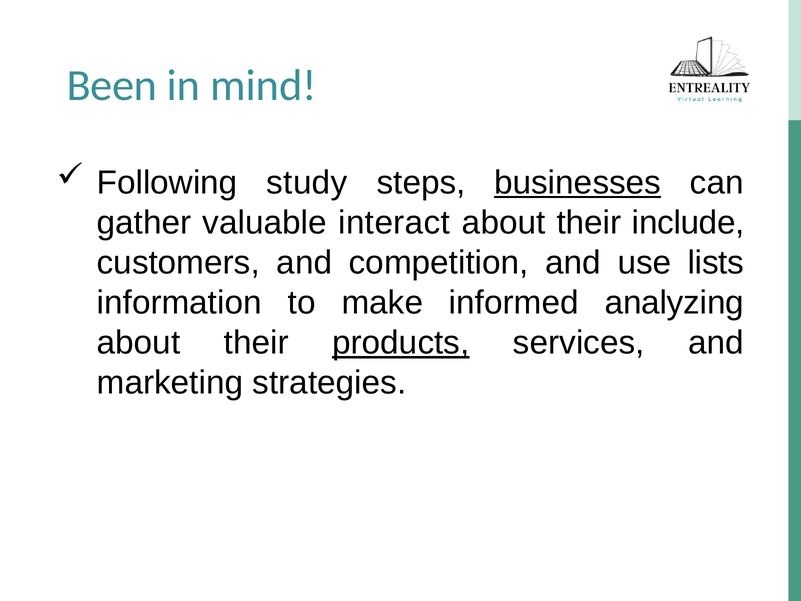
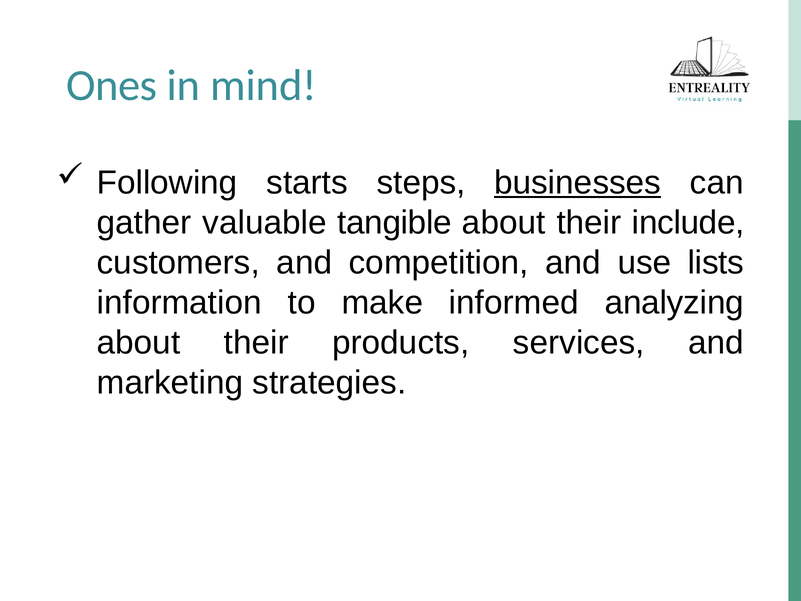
Been: Been -> Ones (112, 85)
study: study -> starts (307, 183)
interact: interact -> tangible (394, 223)
products underline: present -> none (401, 343)
